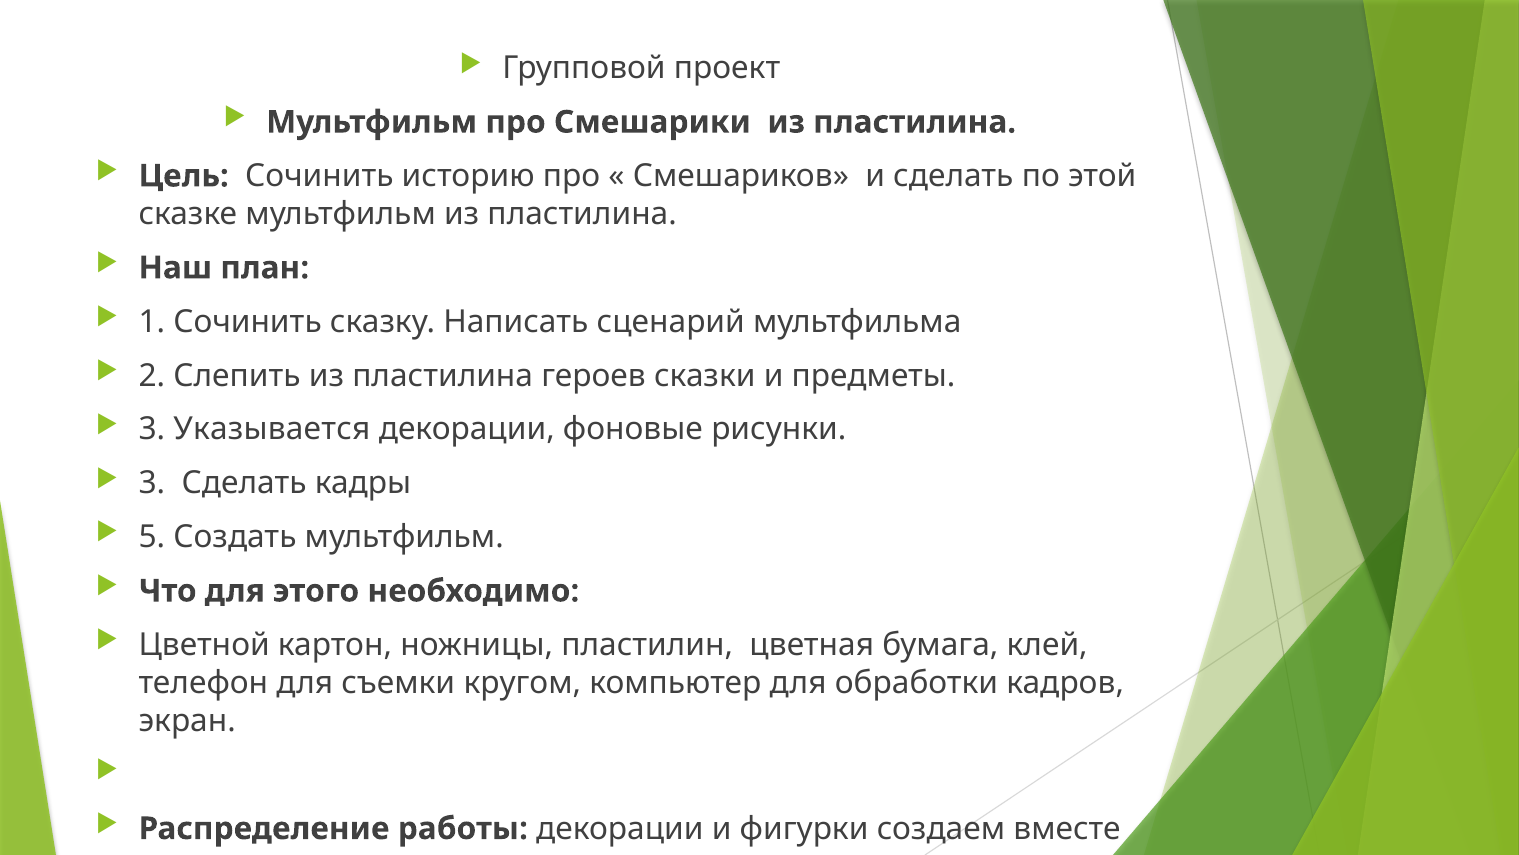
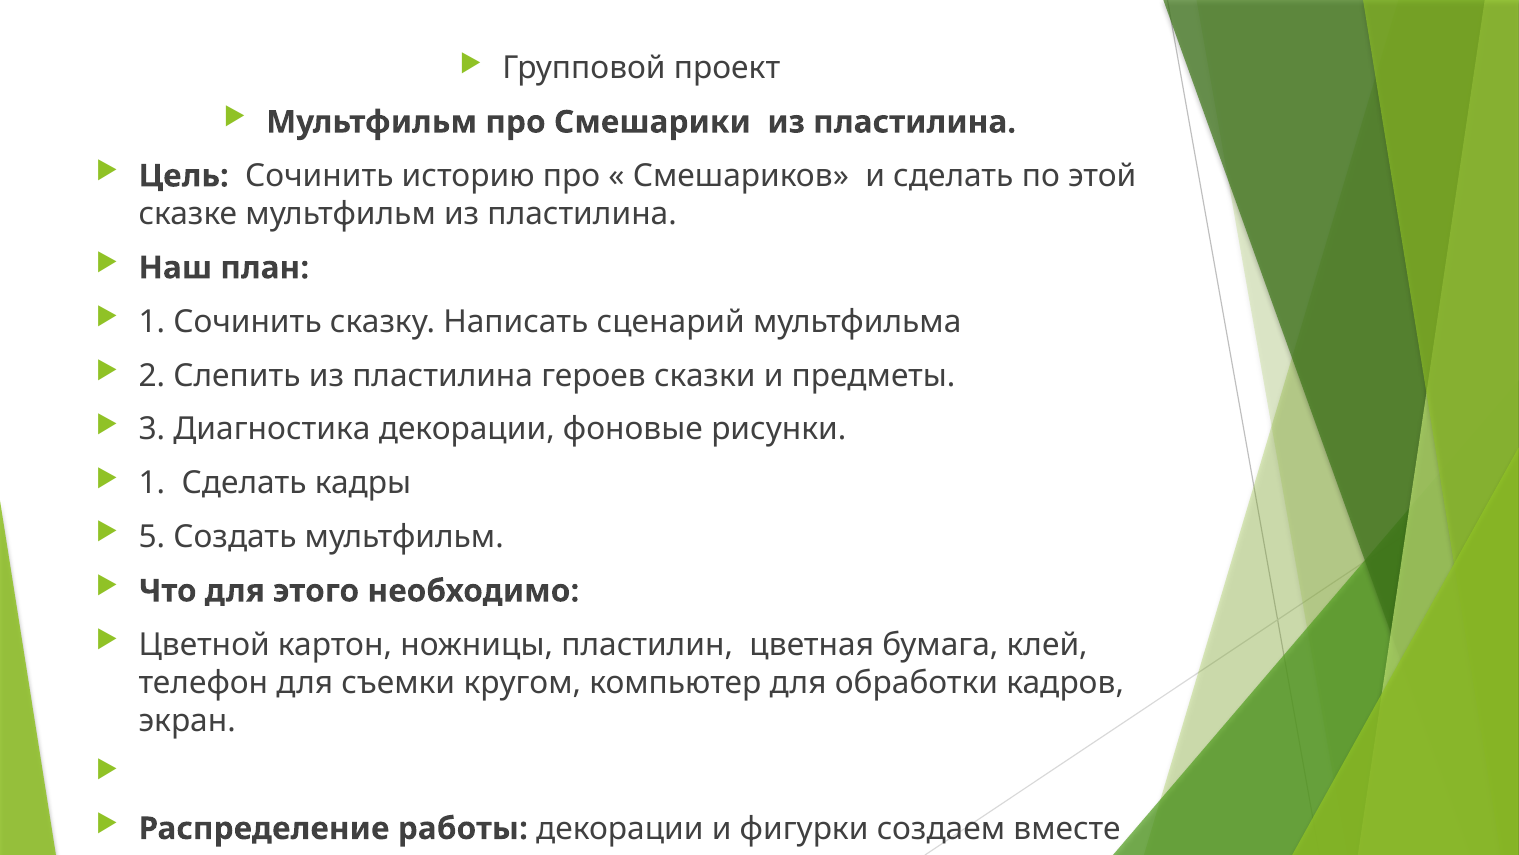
Указывается: Указывается -> Диагностика (272, 429)
3: 3 -> 1 (152, 483)
